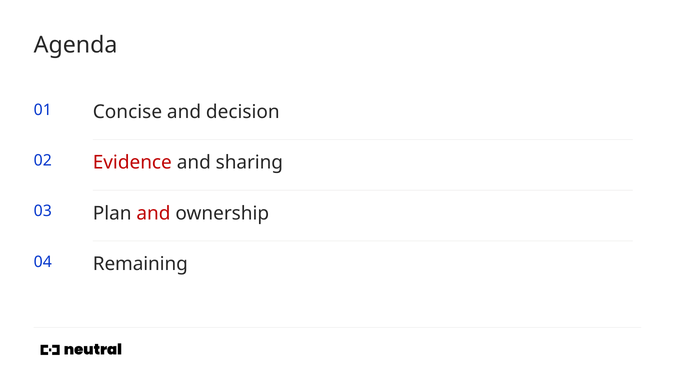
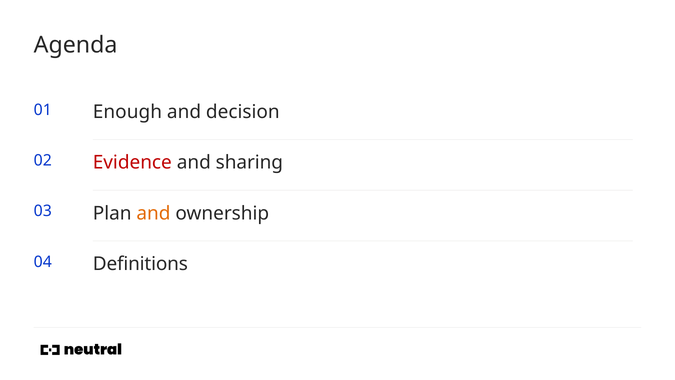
Concise: Concise -> Enough (127, 112)
and colour: red -> orange (153, 213)
Remaining: Remaining -> Definitions (140, 264)
